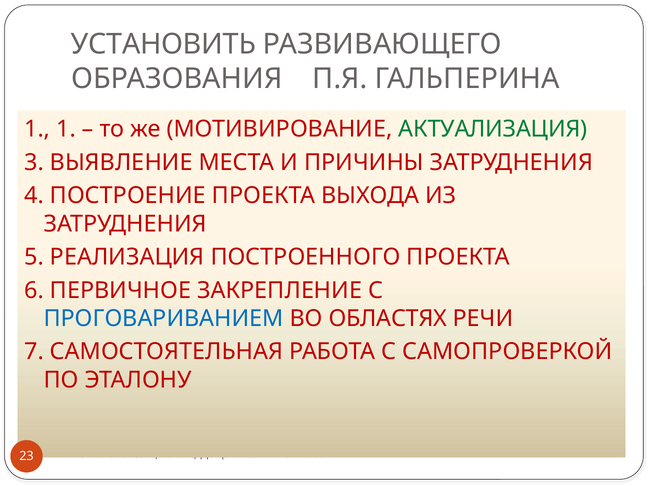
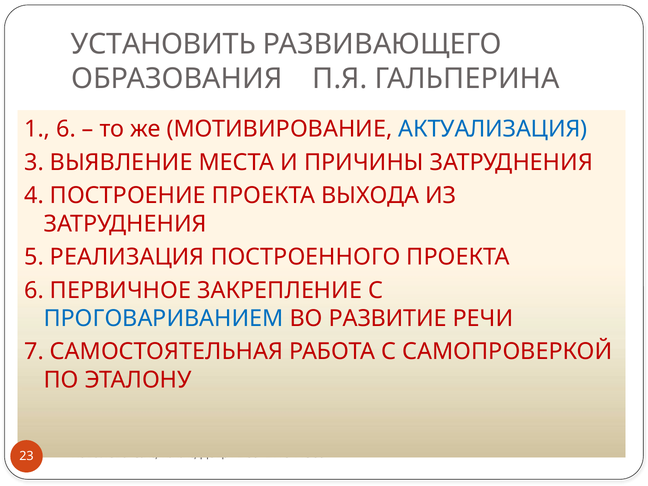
1 1: 1 -> 6 (66, 129)
АКТУАЛИЗАЦИЯ colour: green -> blue (493, 129)
ОБЛАСТЯХ: ОБЛАСТЯХ -> РАЗВИТИЕ (388, 318)
